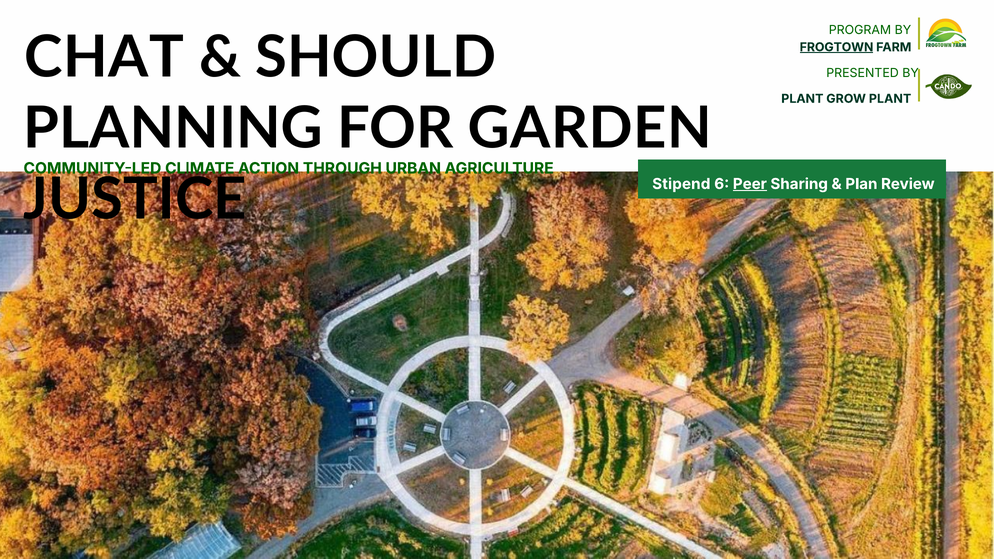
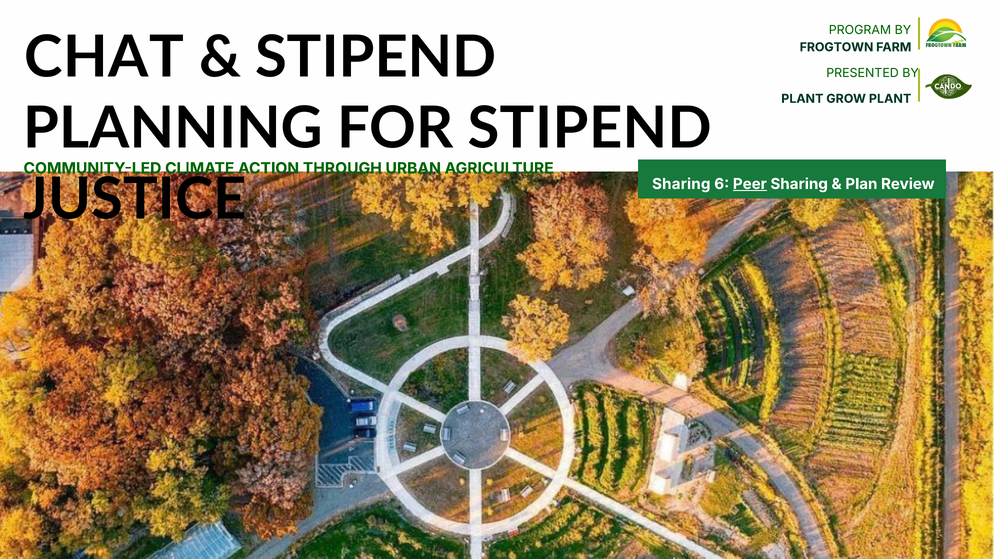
SHOULD: SHOULD -> STIPEND (376, 58)
FROGTOWN underline: present -> none (837, 47)
FOR GARDEN: GARDEN -> STIPEND (590, 129)
JUSTICE Stipend: Stipend -> Sharing (681, 184)
